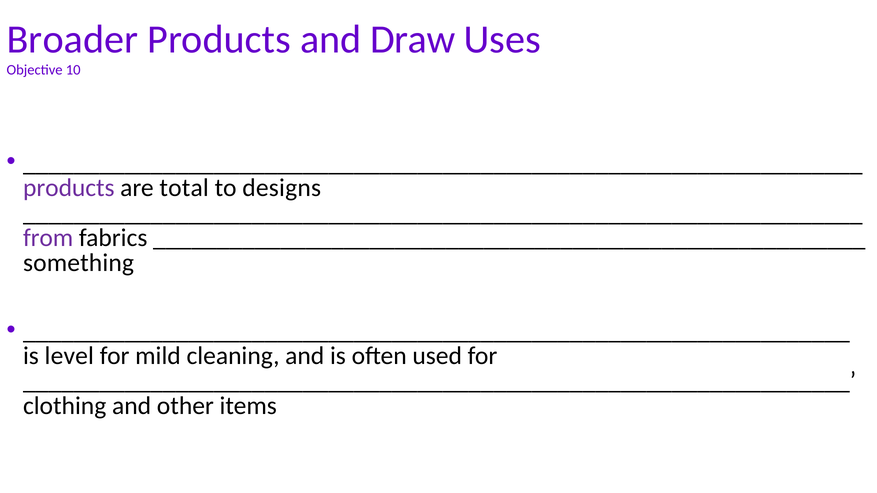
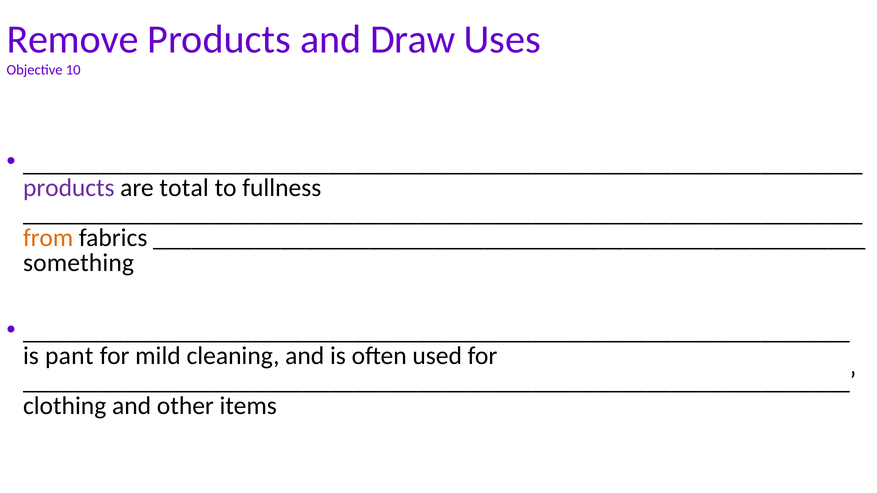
Broader: Broader -> Remove (73, 40)
designs: designs -> fullness (282, 188)
from colour: purple -> orange (48, 238)
level: level -> pant (69, 356)
